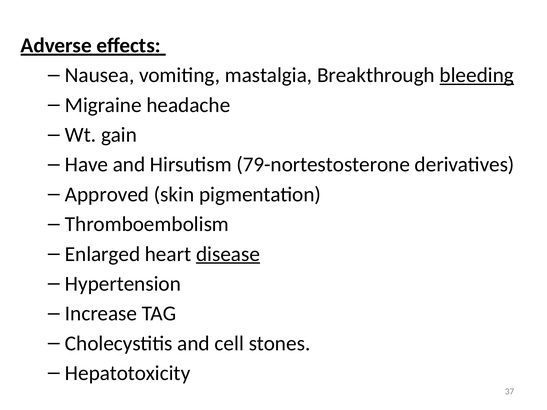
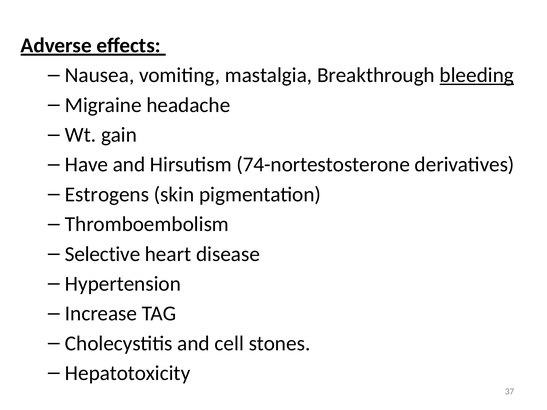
79-nortestosterone: 79-nortestosterone -> 74-nortestosterone (323, 165)
Approved: Approved -> Estrogens (107, 195)
Enlarged: Enlarged -> Selective (103, 254)
disease underline: present -> none (228, 254)
